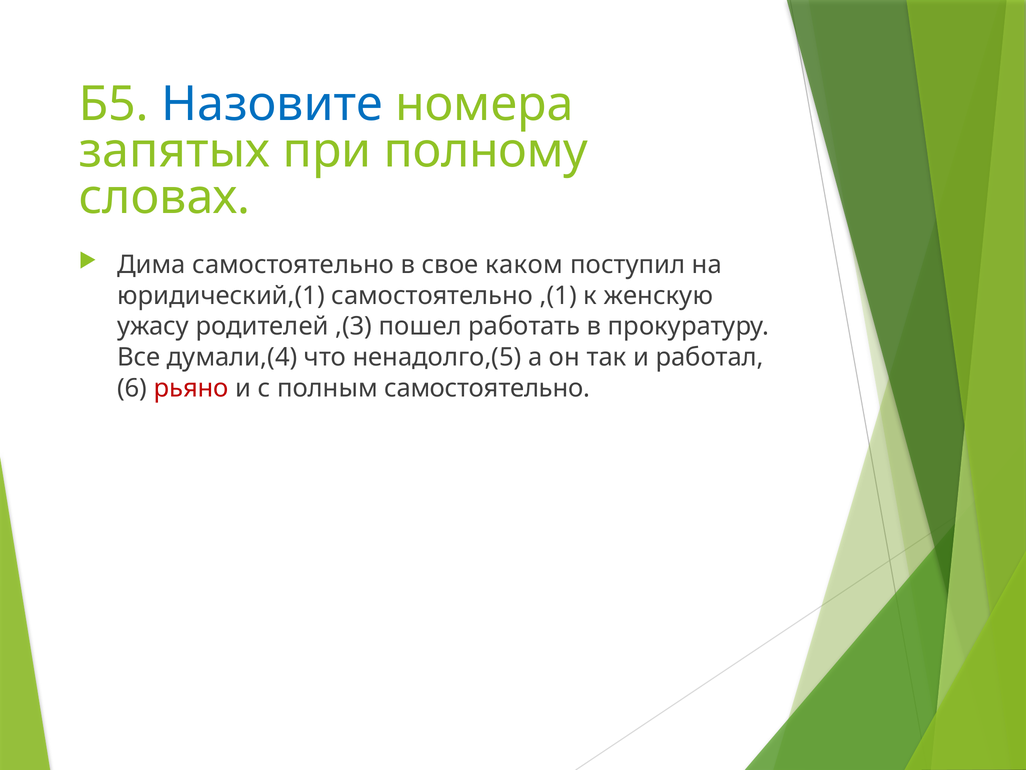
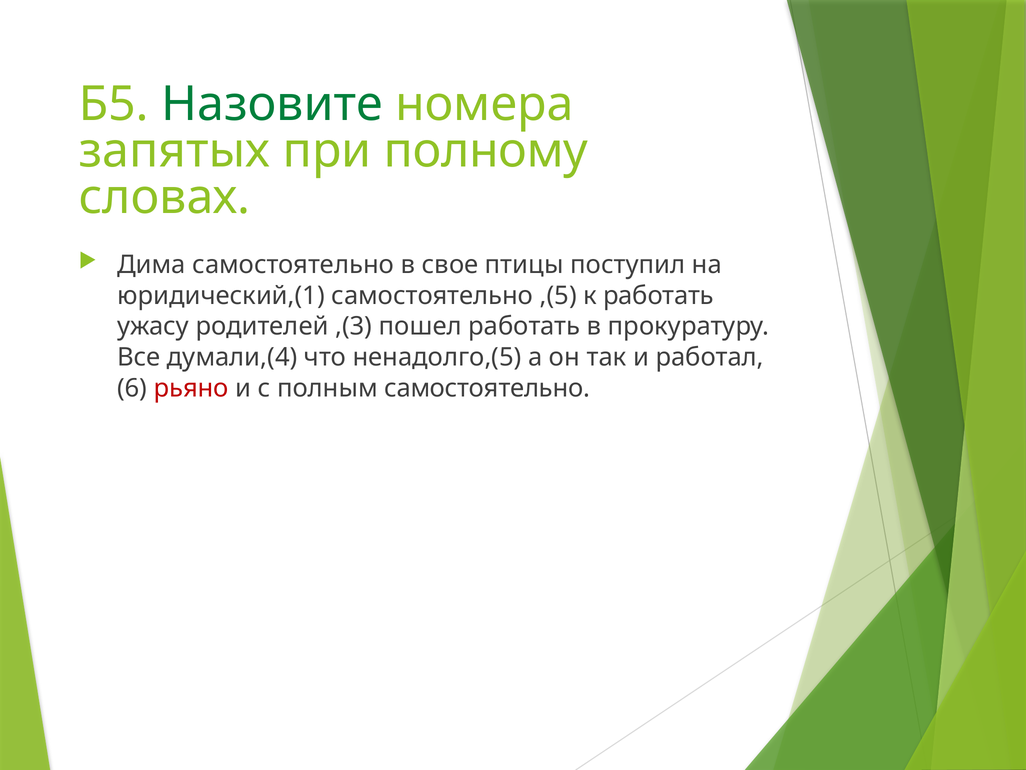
Назовите colour: blue -> green (272, 104)
каком: каком -> птицы (524, 265)
,(1: ,(1 -> ,(5 (558, 296)
к женскую: женскую -> работать (658, 296)
